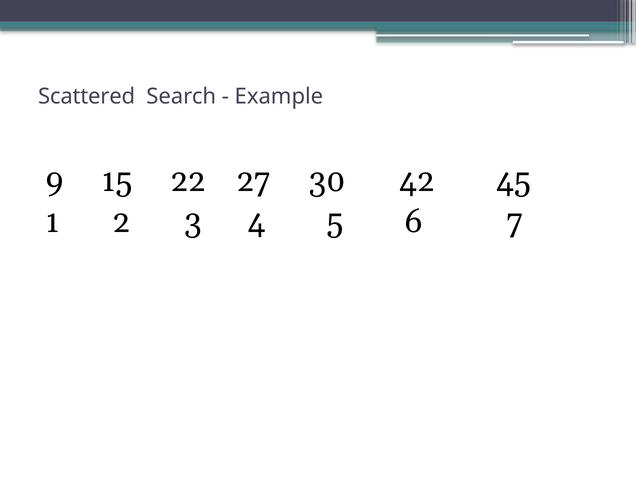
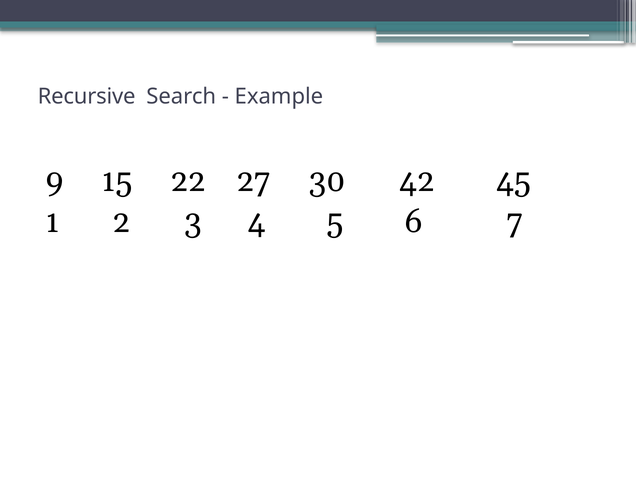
Scattered: Scattered -> Recursive (87, 96)
